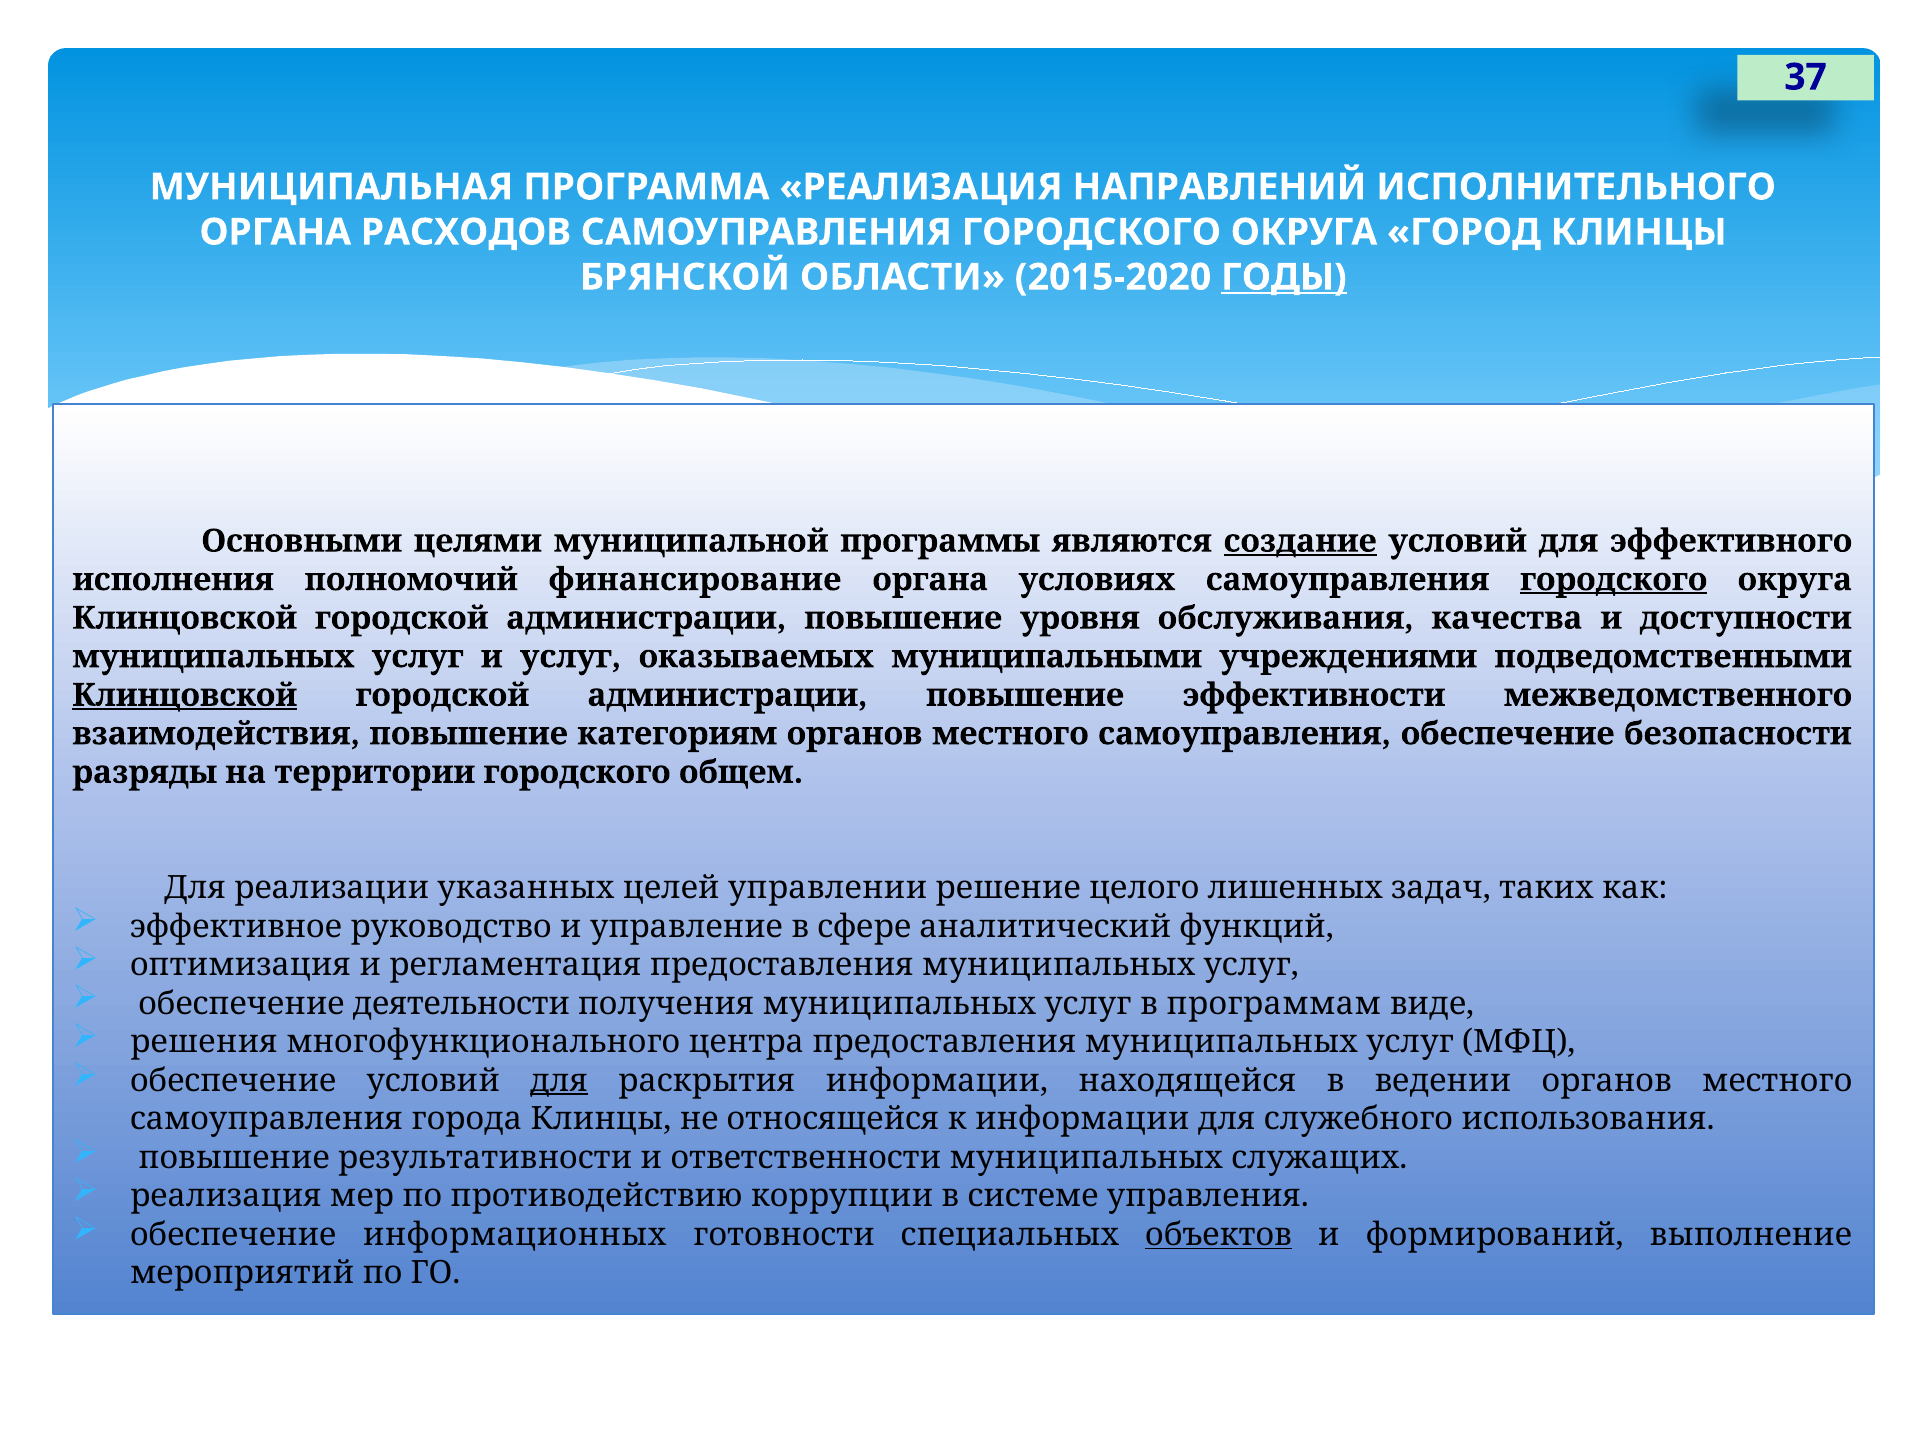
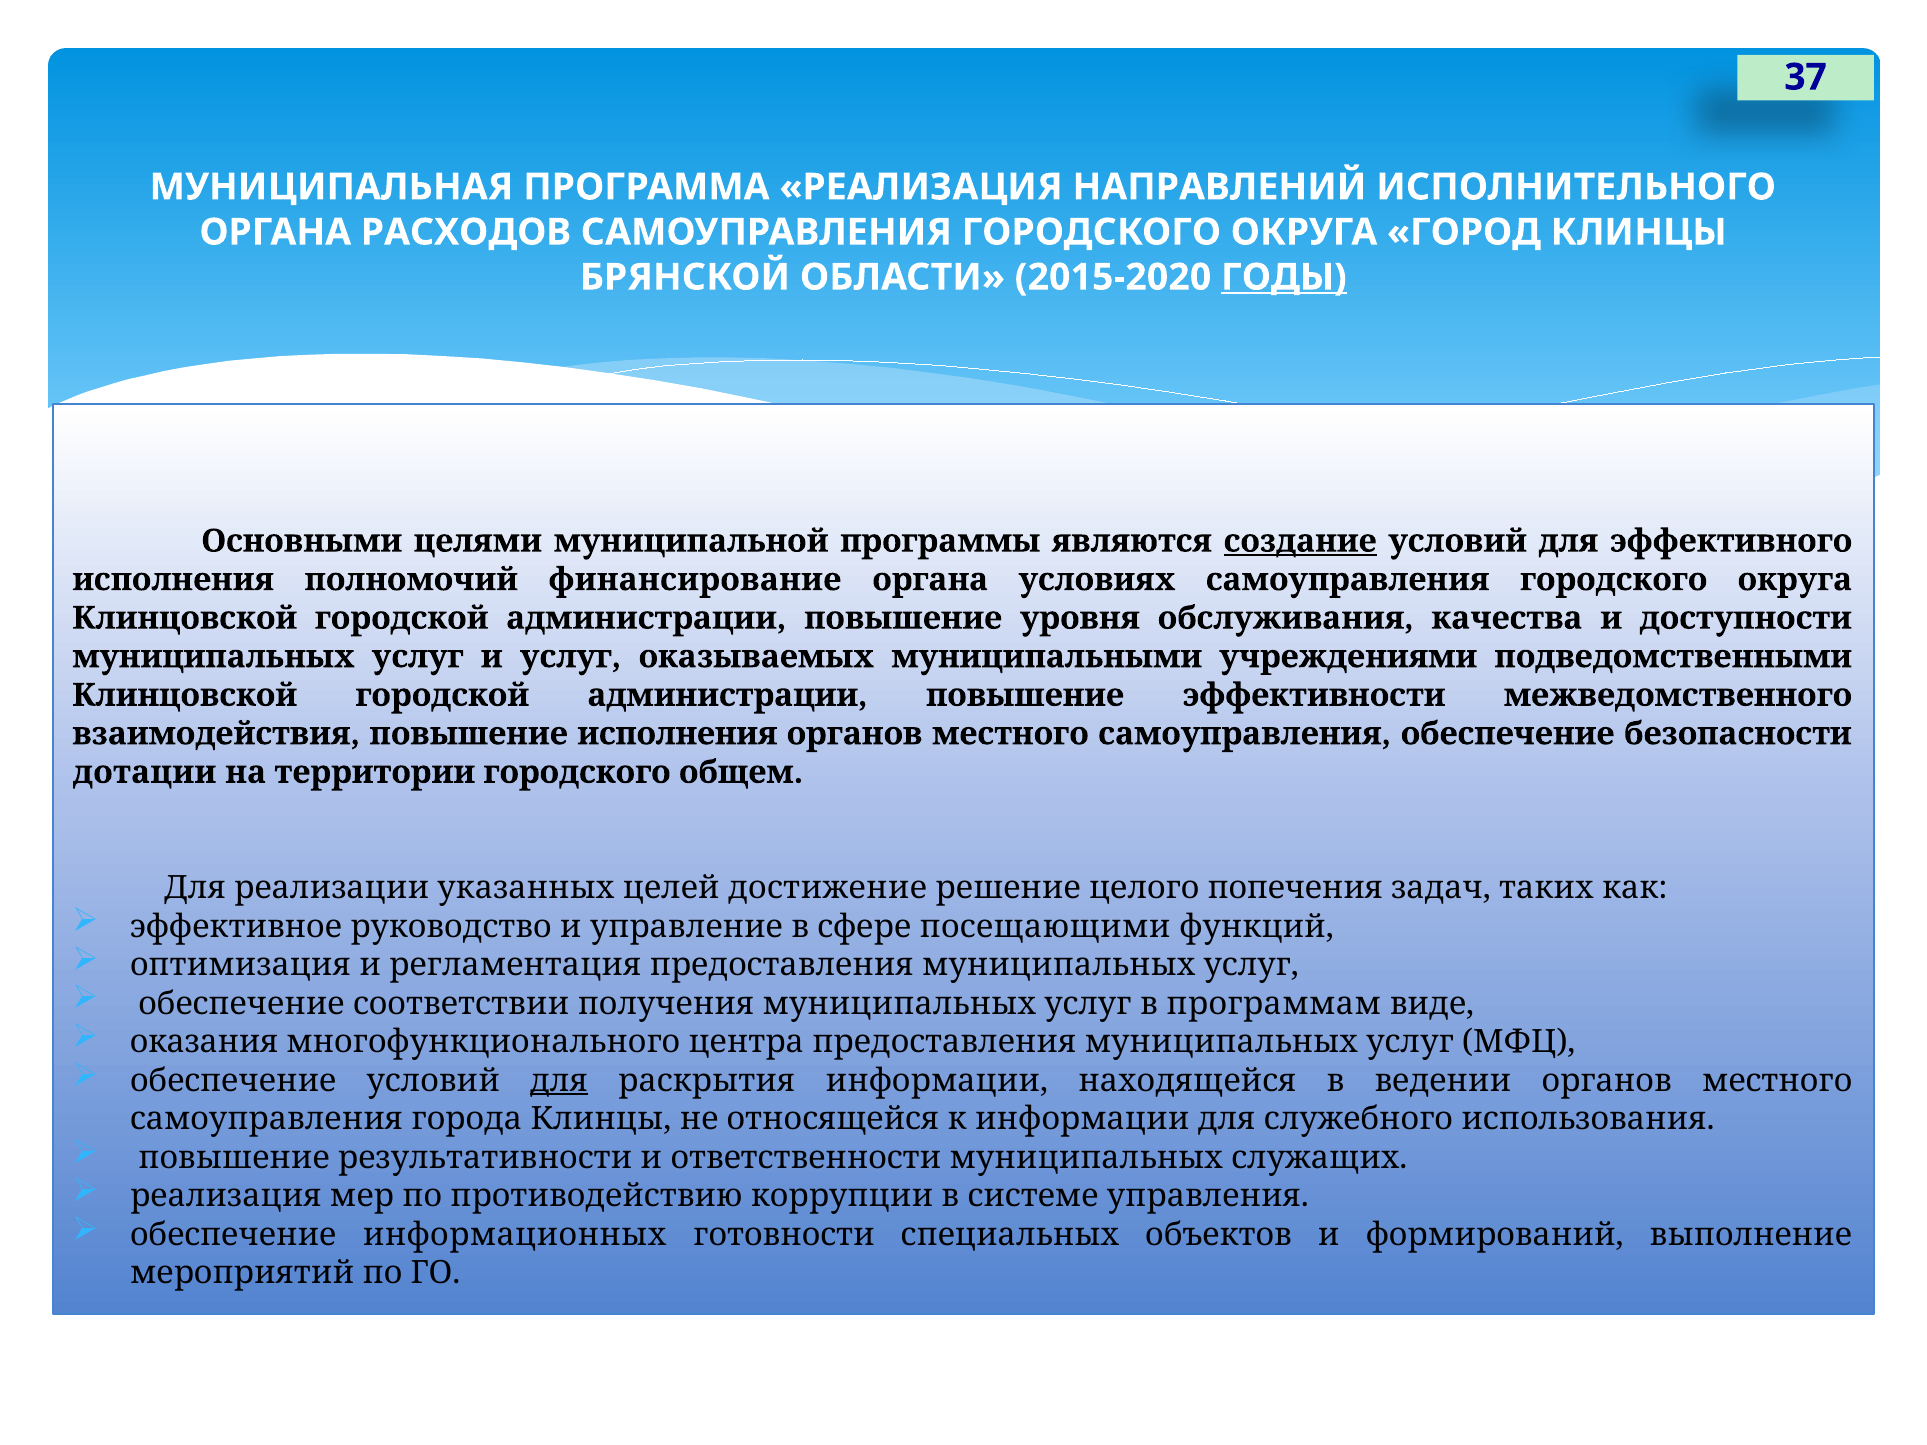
городского underline: present -> none (1614, 580)
Клинцовской underline: present -> none (185, 695)
повышение категориям: категориям -> исполнения (677, 734)
разряды: разряды -> дотации (145, 772)
управлении: управлении -> достижение (828, 888)
лишенных: лишенных -> попечения (1295, 888)
аналитический: аналитический -> посещающими (1045, 927)
деятельности: деятельности -> соответствии (461, 1004)
решения: решения -> оказания (204, 1042)
объектов underline: present -> none (1219, 1235)
